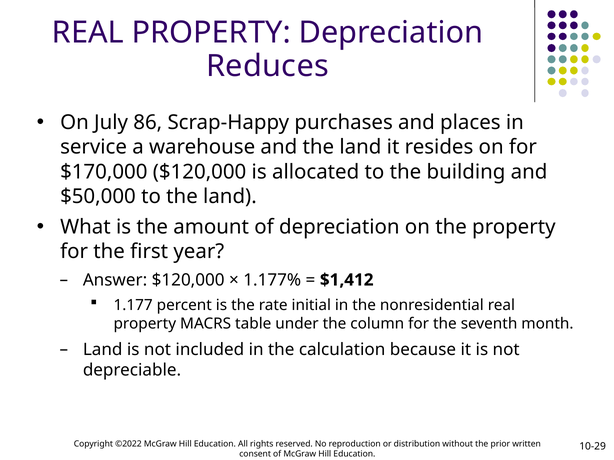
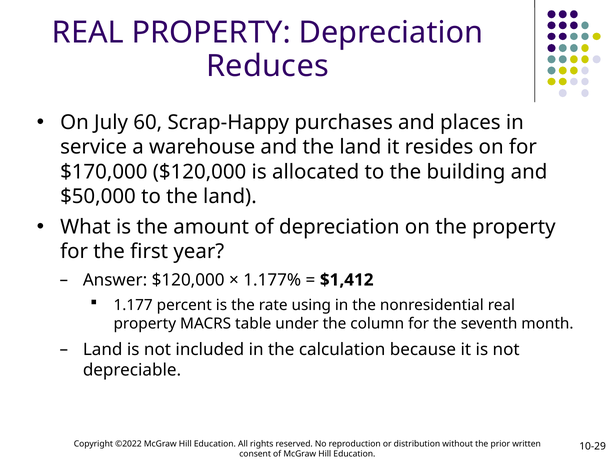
86: 86 -> 60 (148, 123)
initial: initial -> using (311, 306)
